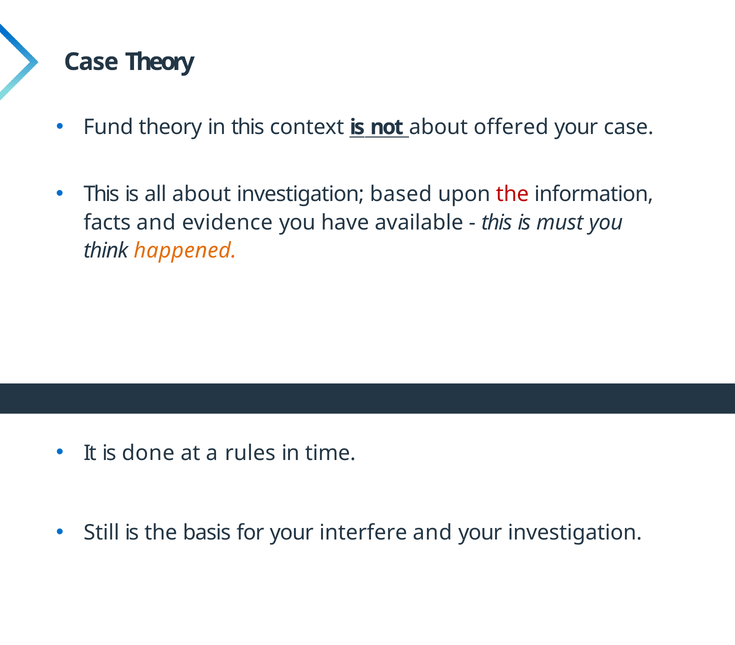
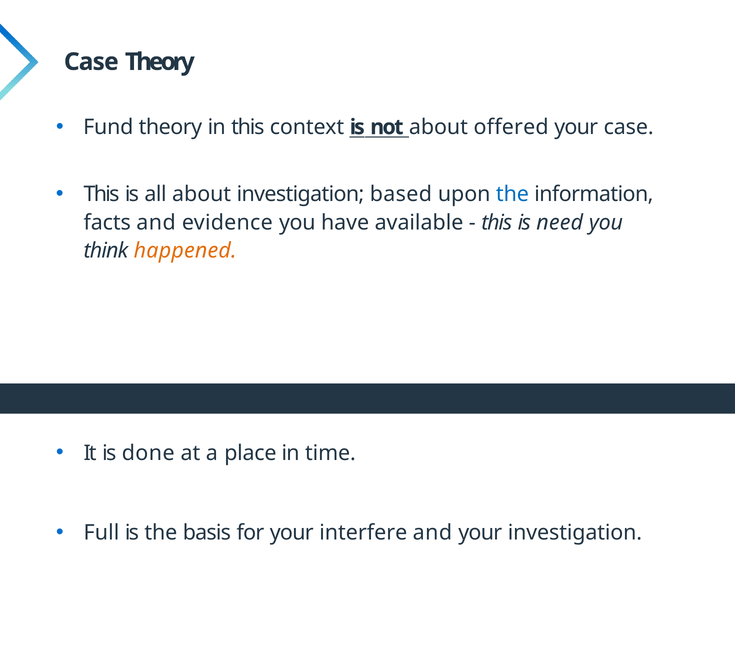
the colour: red -> blue (512, 194)
must: must -> need (560, 222)
rules: rules -> place (250, 453)
Still: Still -> Full (101, 532)
